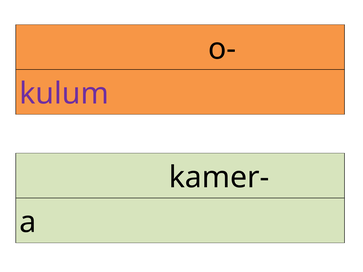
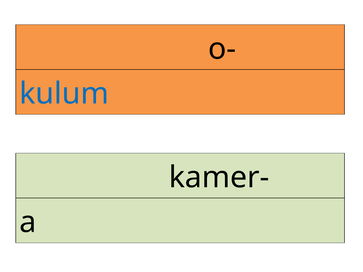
kulum colour: purple -> blue (64, 94)
